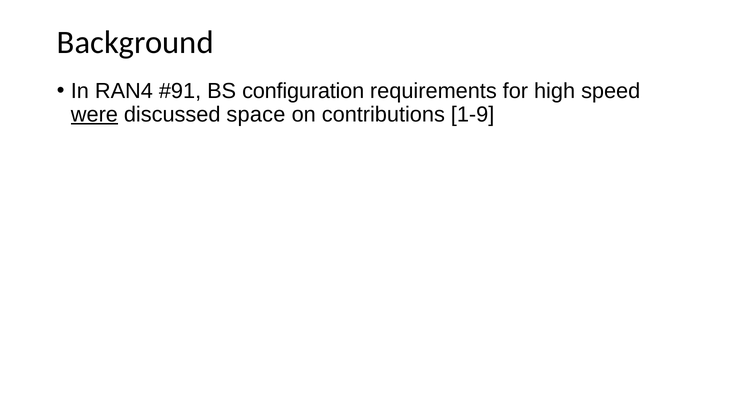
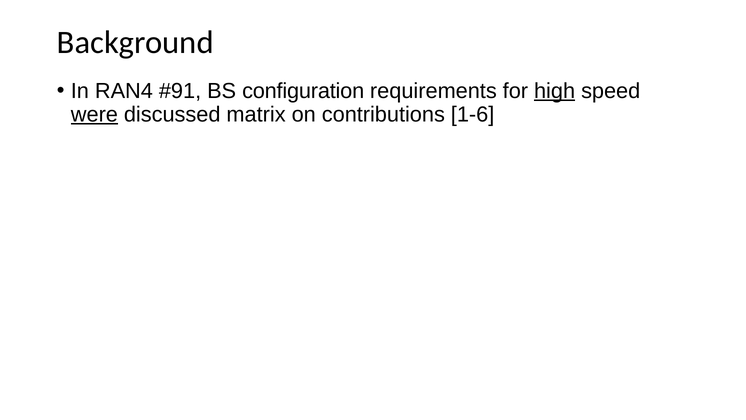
high underline: none -> present (555, 91)
space: space -> matrix (256, 114)
1-9: 1-9 -> 1-6 (473, 114)
